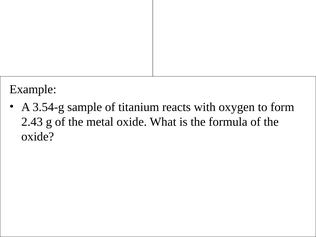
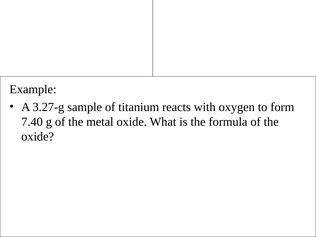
3.54-g: 3.54-g -> 3.27-g (48, 107)
2.43: 2.43 -> 7.40 (32, 122)
